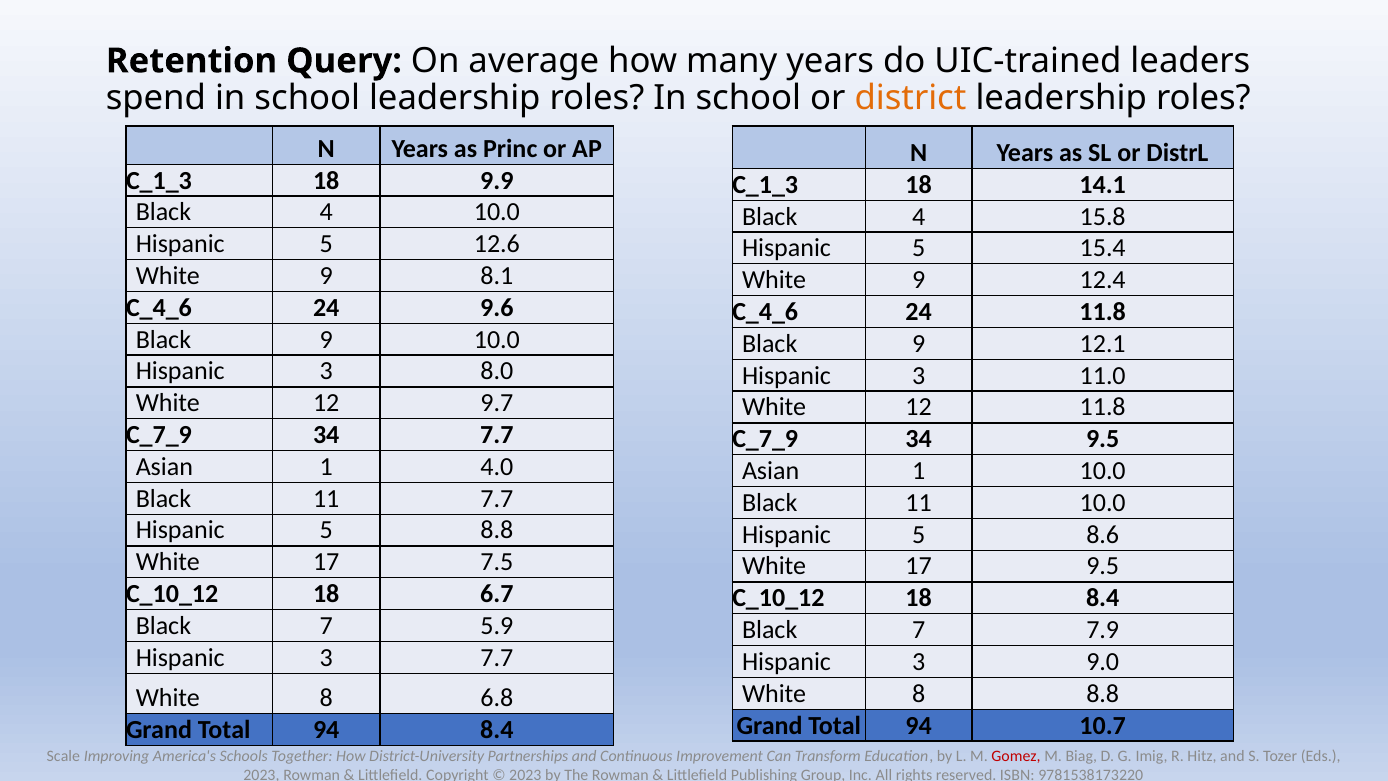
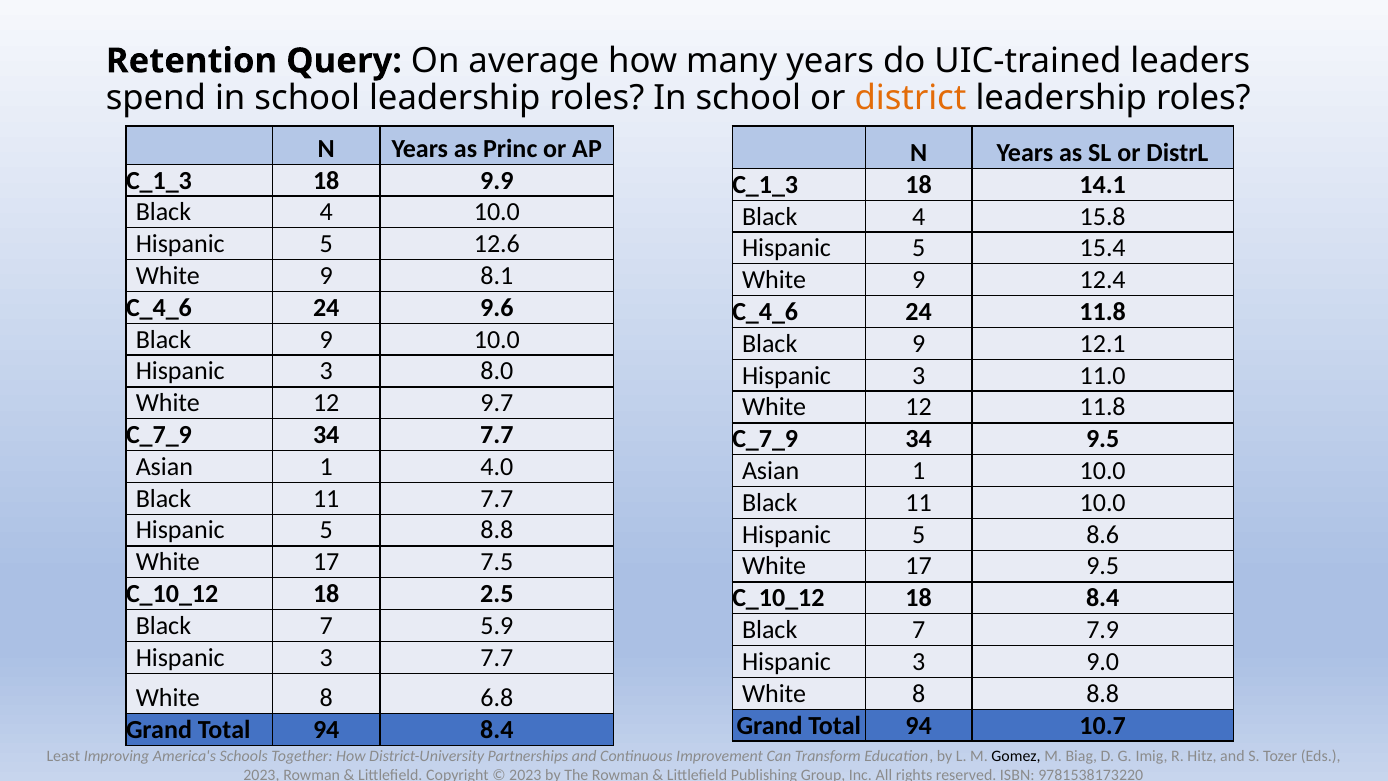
6.7: 6.7 -> 2.5 (497, 594)
Scale: Scale -> Least (63, 756)
Gomez colour: red -> black (1016, 756)
